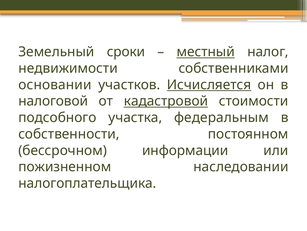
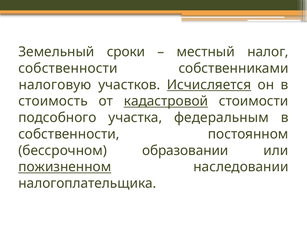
местный underline: present -> none (206, 52)
недвижимости: недвижимости -> собственности (68, 68)
основании: основании -> налоговую (55, 85)
налоговой: налоговой -> стоимость (53, 101)
информации: информации -> образовании (185, 150)
пожизненном underline: none -> present (65, 166)
